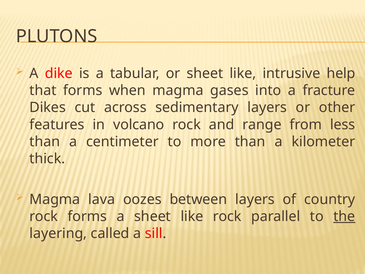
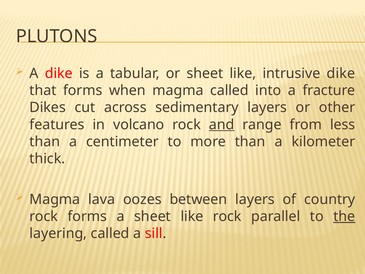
intrusive help: help -> dike (341, 73)
magma gases: gases -> called (229, 90)
and underline: none -> present (222, 124)
